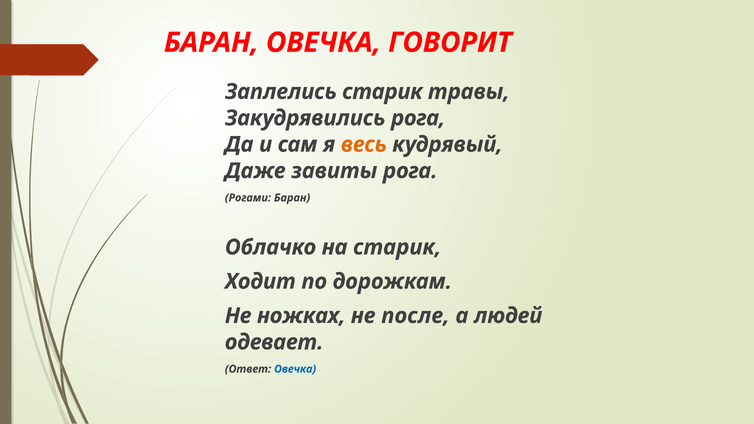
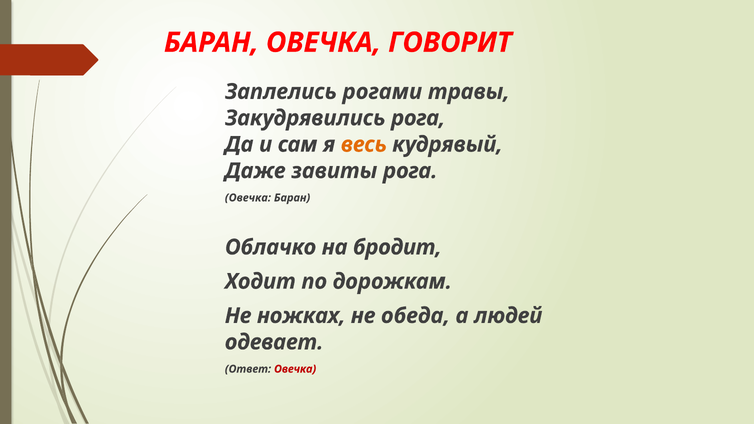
Заплелись старик: старик -> рогами (382, 92)
Рогами: Рогами -> Овечка (248, 198)
на старик: старик -> бродит (397, 247)
после: после -> обеда (415, 316)
Овечка colour: blue -> red (295, 369)
